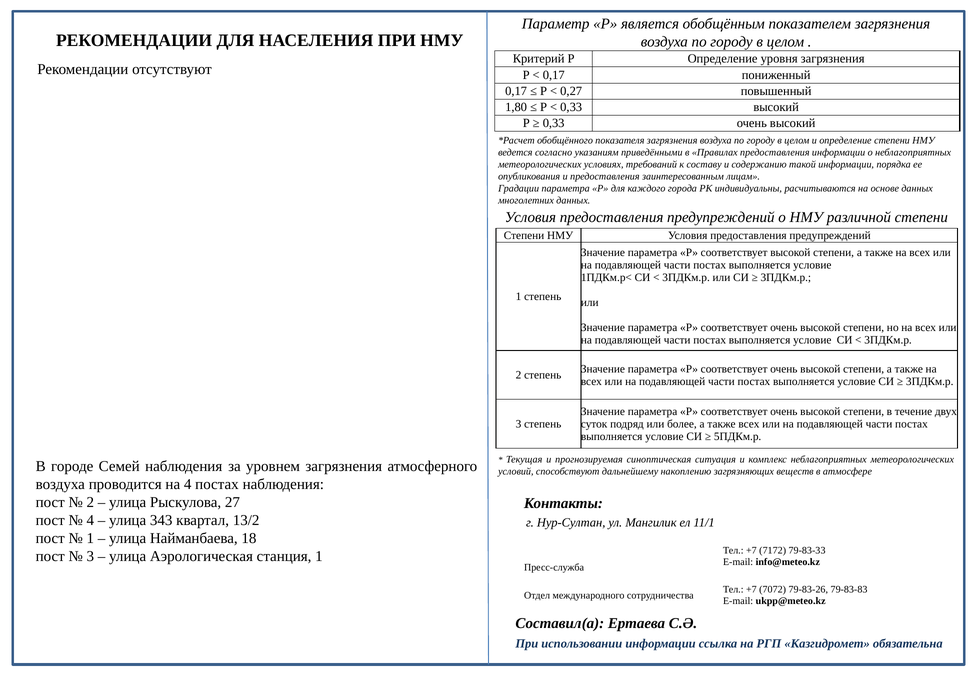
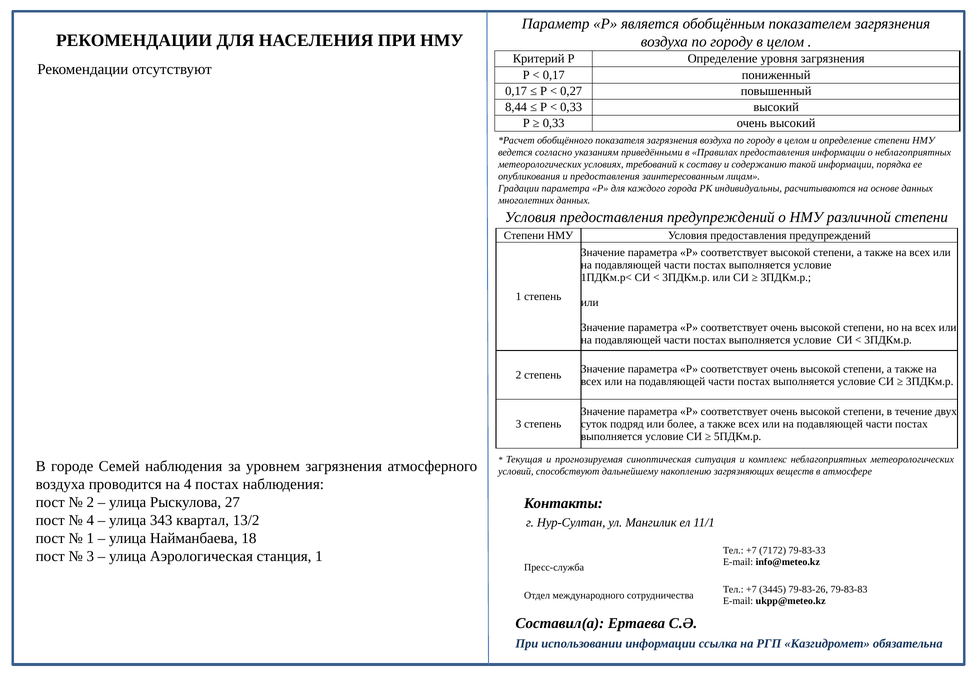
1,80: 1,80 -> 8,44 (516, 107)
7072: 7072 -> 3445 (773, 590)
